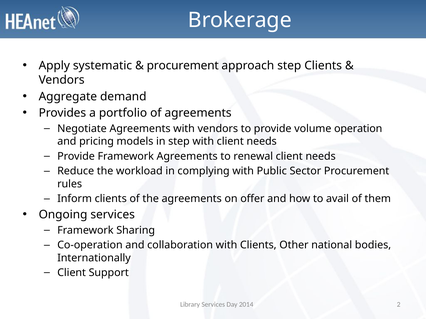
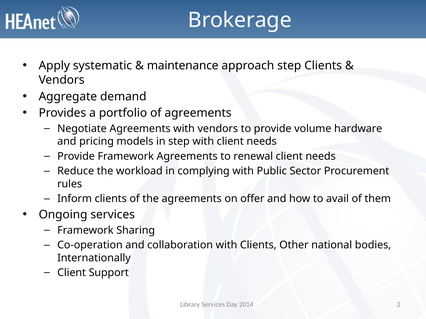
procurement: procurement -> maintenance (183, 66)
operation: operation -> hardware (358, 129)
